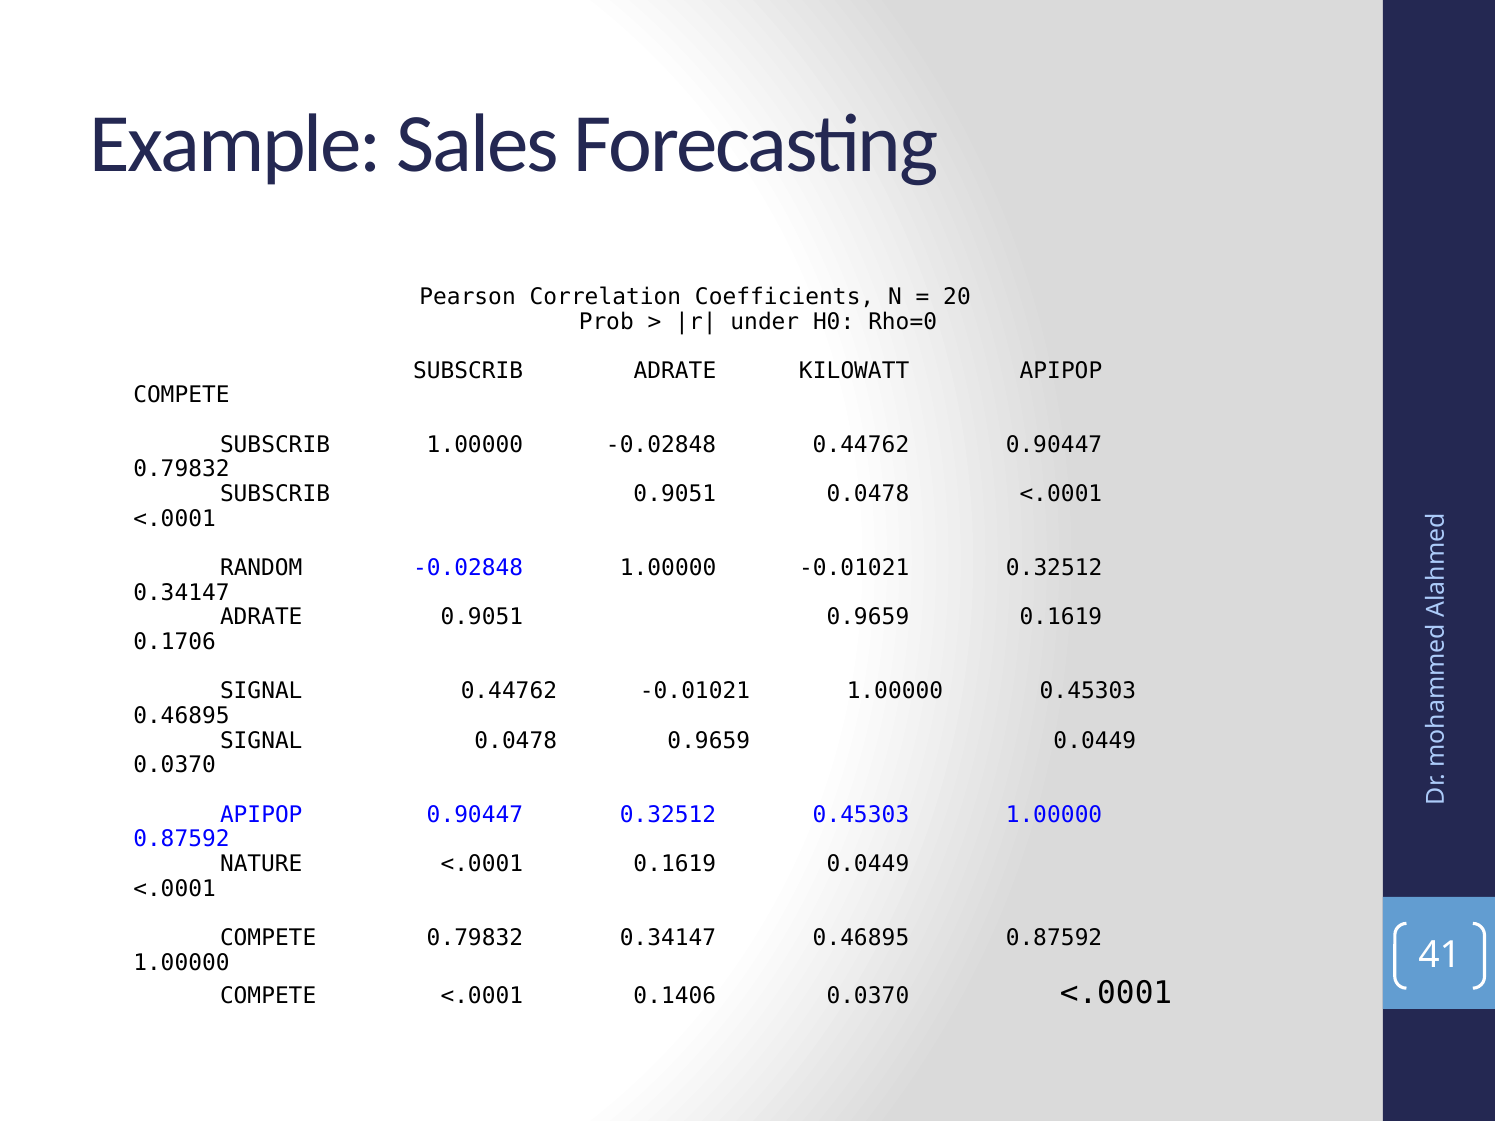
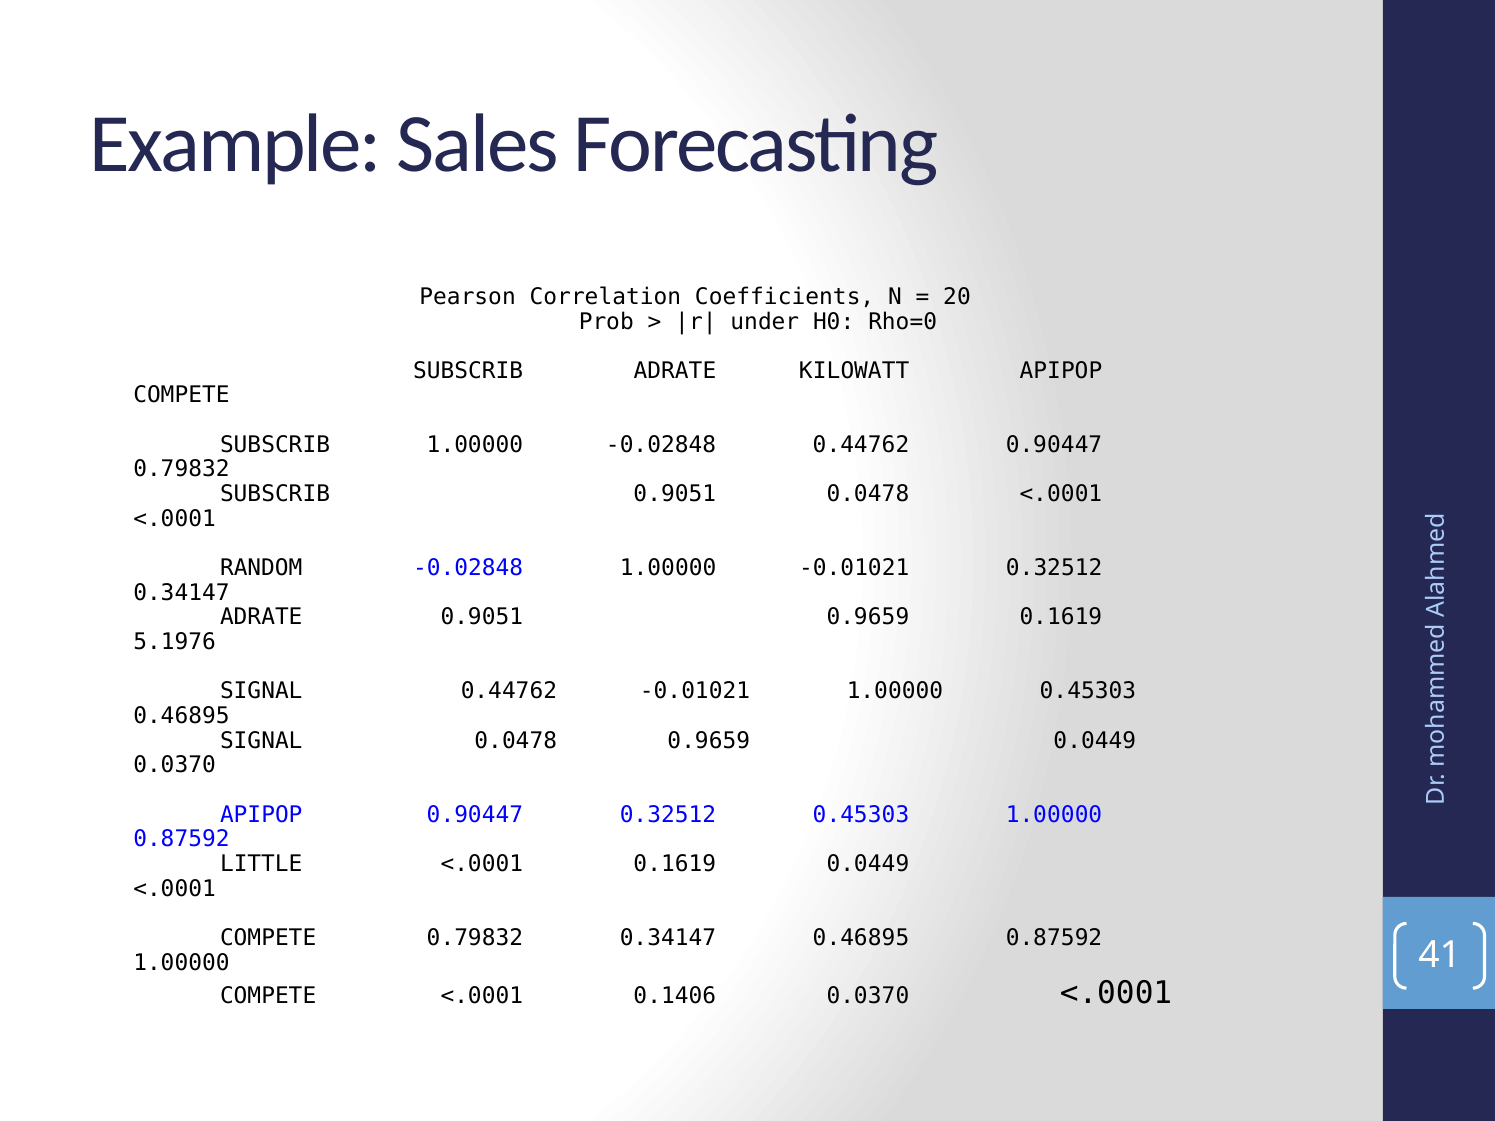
0.1706: 0.1706 -> 5.1976 (175, 642)
NATURE: NATURE -> LITTLE (261, 864)
